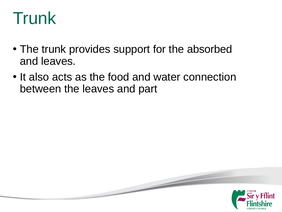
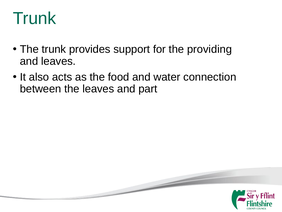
absorbed: absorbed -> providing (210, 49)
